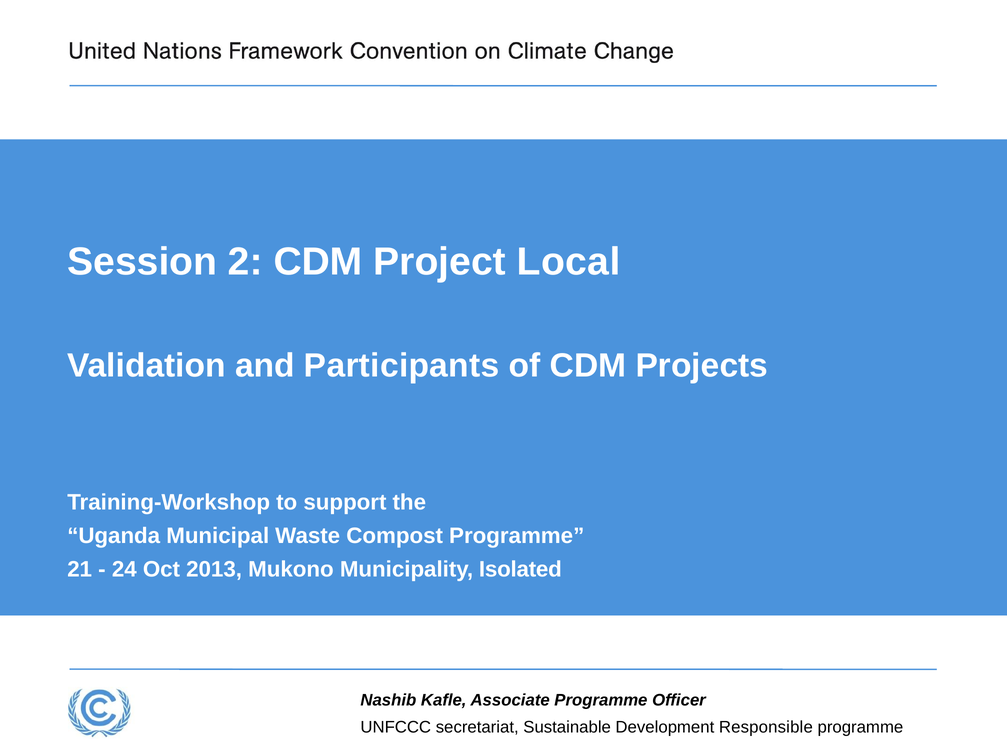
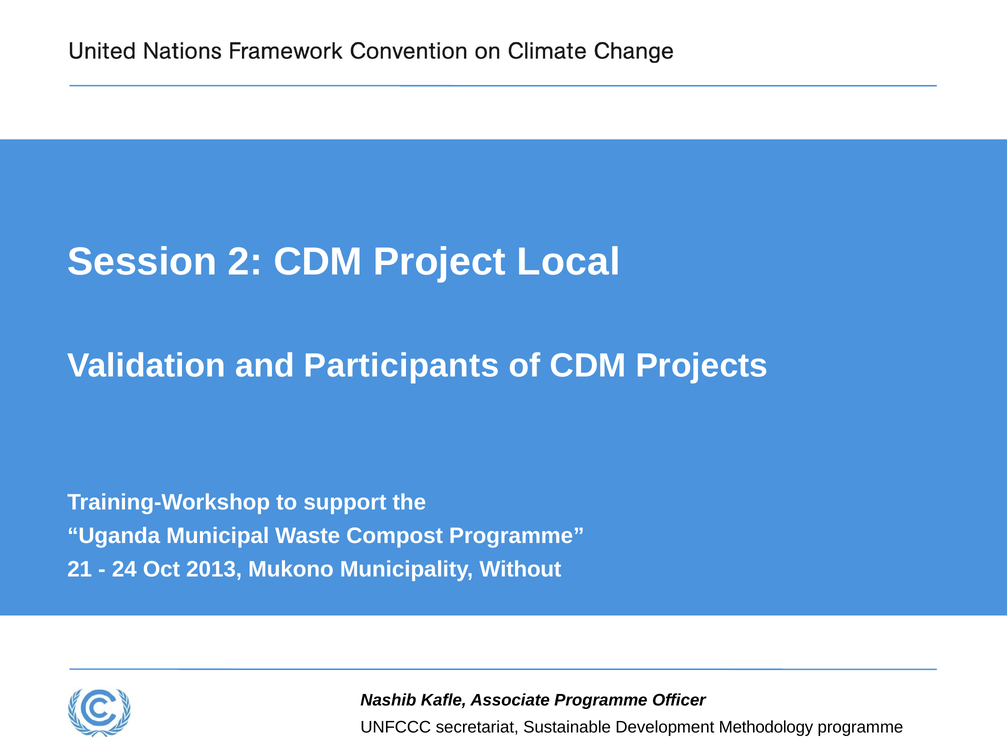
Isolated: Isolated -> Without (520, 570)
Responsible: Responsible -> Methodology (766, 727)
